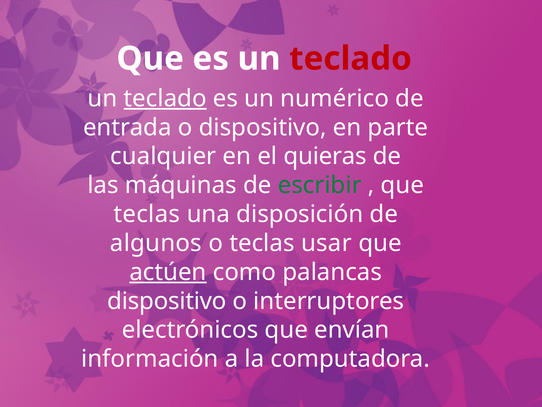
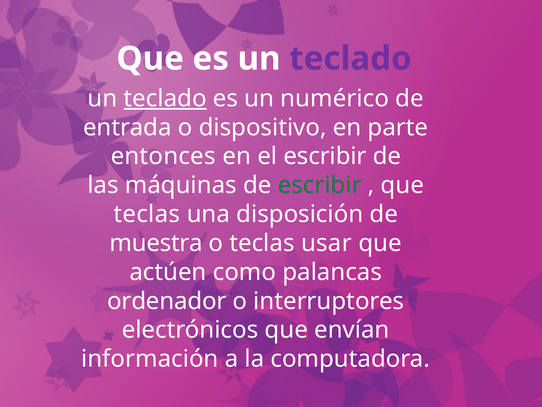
teclado colour: red -> purple (350, 59)
cualquier: cualquier -> entonces (163, 156)
el quieras: quieras -> escribir (325, 156)
algunos: algunos -> muestra (156, 243)
actúen underline: present -> none (168, 272)
dispositivo: dispositivo -> ordenador (167, 301)
